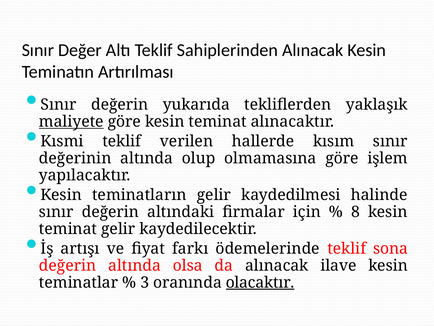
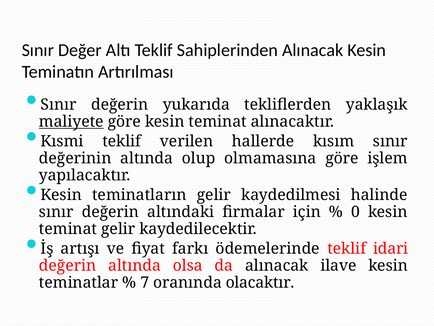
8: 8 -> 0 (356, 212)
sona: sona -> idari (391, 248)
3: 3 -> 7 (145, 282)
olacaktır underline: present -> none (260, 282)
